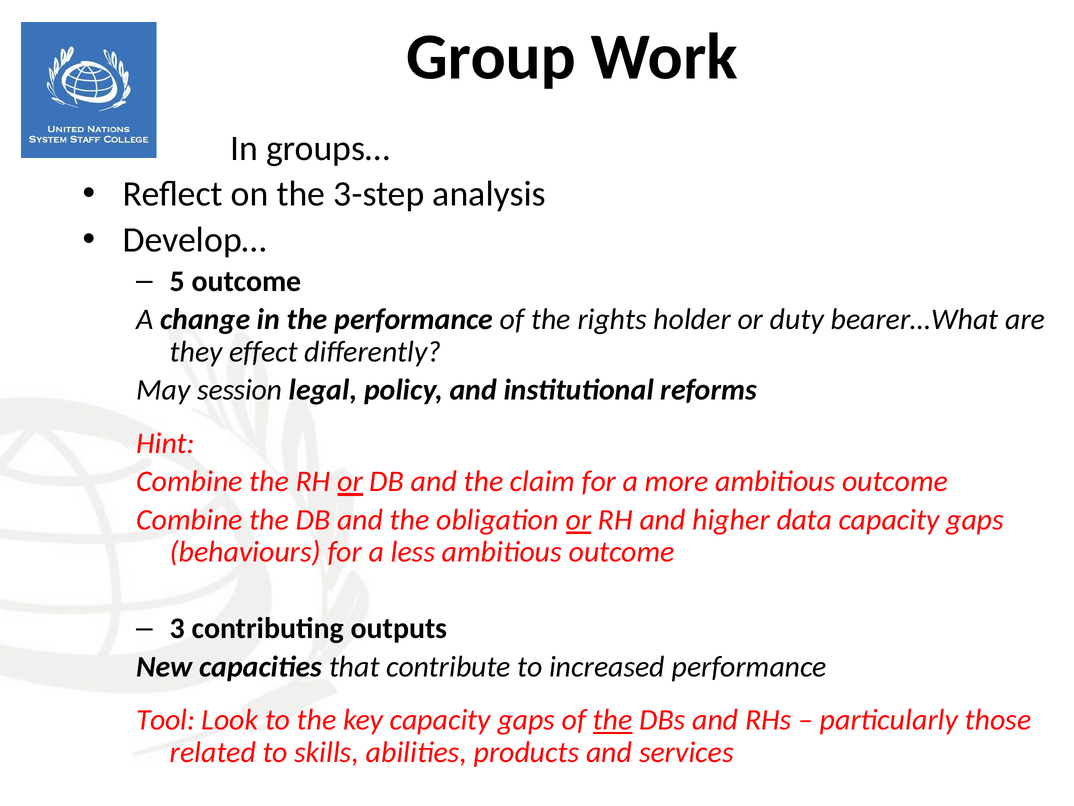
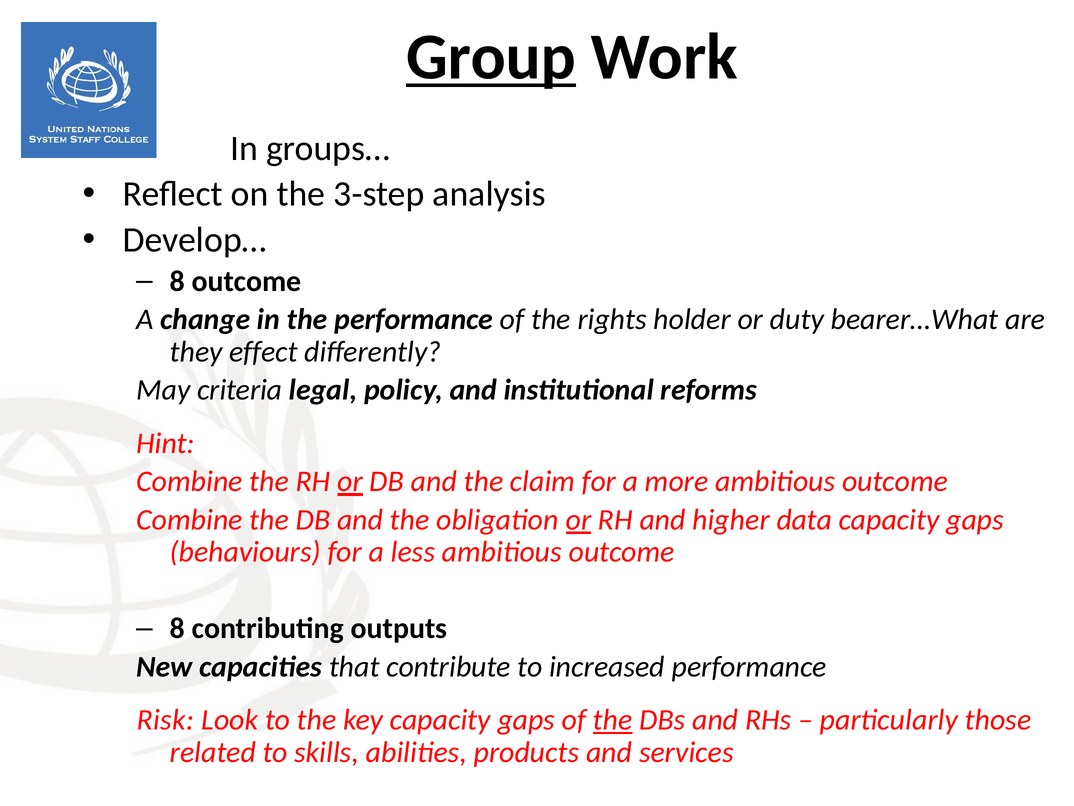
Group underline: none -> present (491, 57)
5: 5 -> 8 (177, 281)
session: session -> criteria (240, 390)
3: 3 -> 8 (177, 628)
Tool: Tool -> Risk (165, 720)
